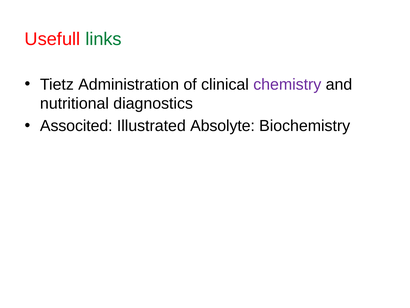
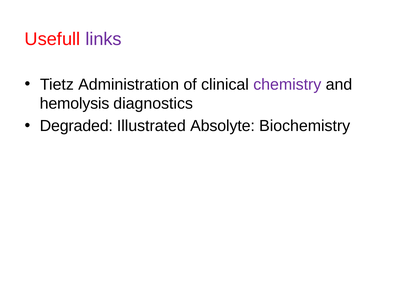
links colour: green -> purple (104, 39)
nutritional: nutritional -> hemolysis (75, 104)
Associted: Associted -> Degraded (76, 126)
